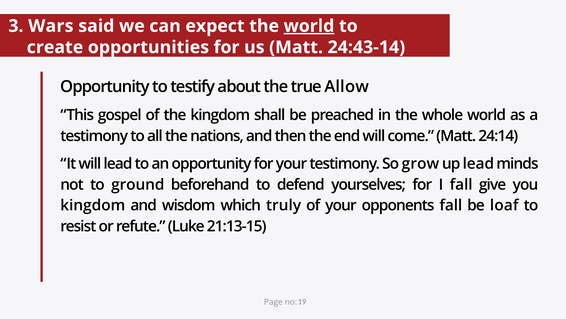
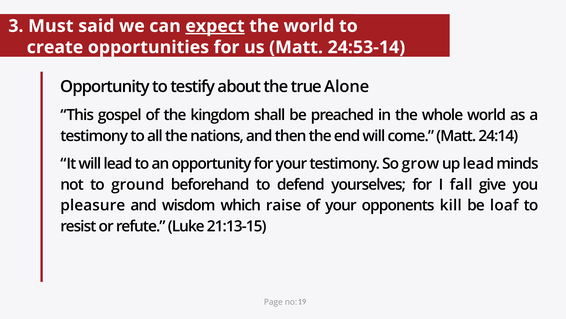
Wars: Wars -> Must (51, 26)
expect underline: none -> present (215, 26)
world underline: present -> none (309, 26)
24:43-14: 24:43-14 -> 24:53-14 (366, 47)
Allow: Allow -> Alone (347, 87)
kingdom: kingdom -> pleasure (93, 206)
truly: truly -> raise (284, 206)
opponents fall: fall -> kill (451, 206)
